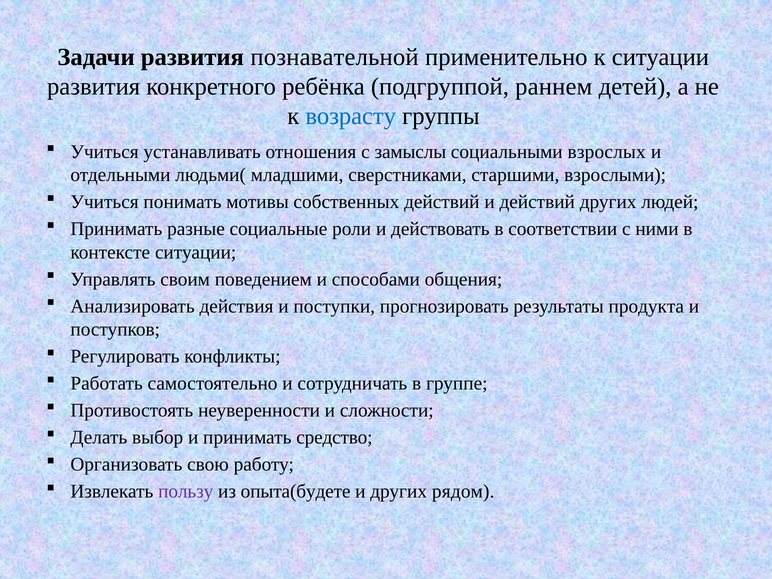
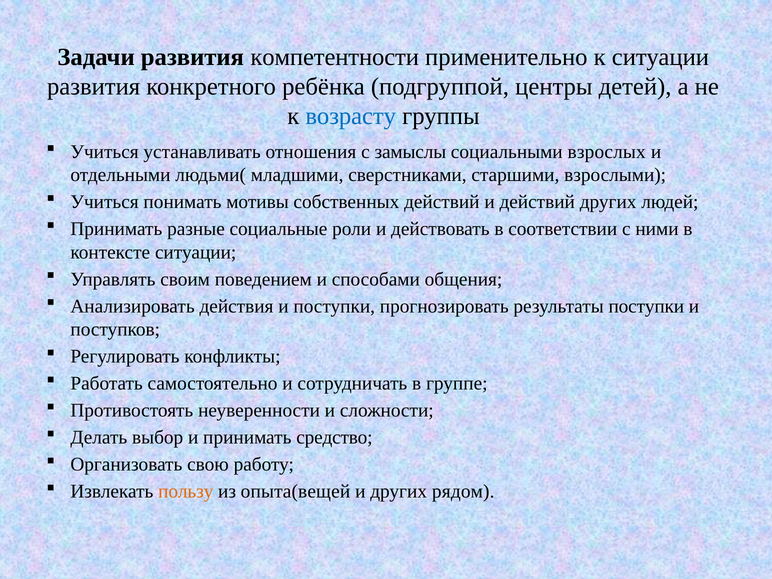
познавательной: познавательной -> компетентности (335, 57)
раннем: раннем -> центры (554, 87)
результаты продукта: продукта -> поступки (646, 306)
пользу colour: purple -> orange (186, 492)
опыта(будете: опыта(будете -> опыта(вещей (295, 492)
